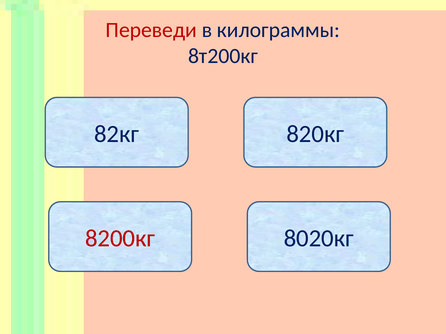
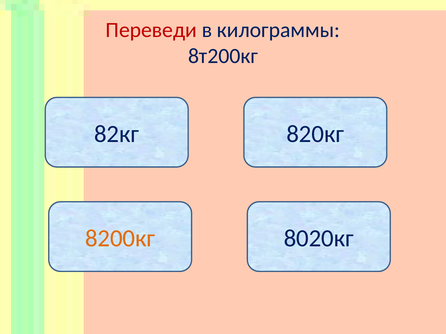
8200кг colour: red -> orange (120, 239)
